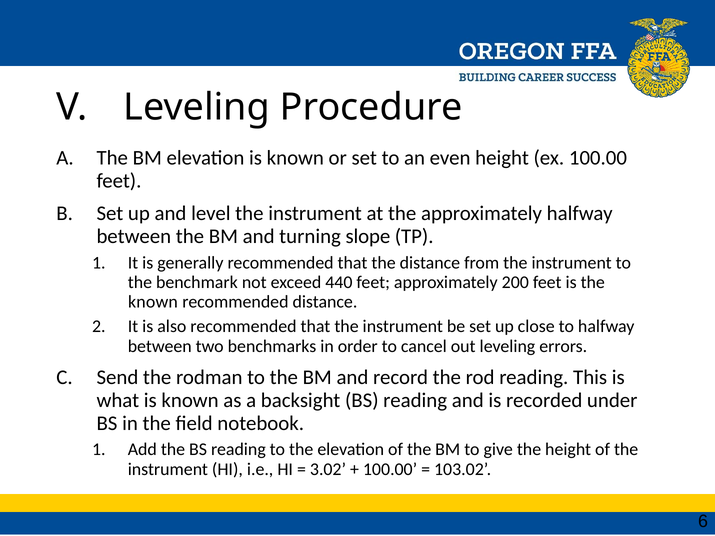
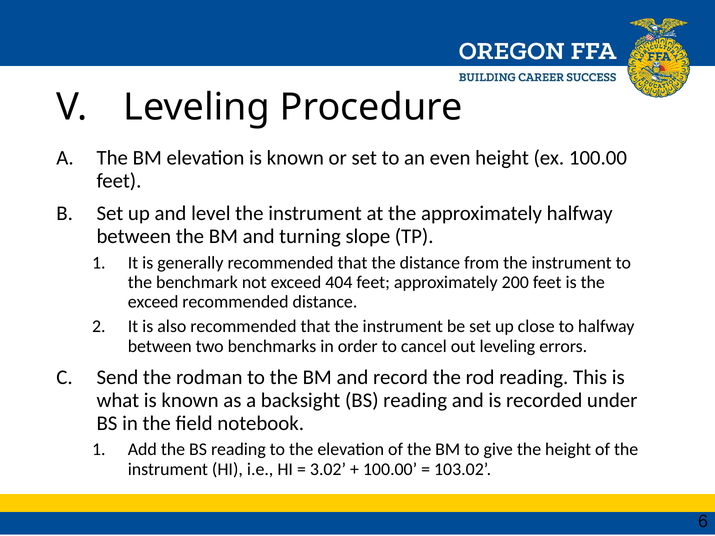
440: 440 -> 404 (339, 282)
known: known -> exceed (153, 302)
